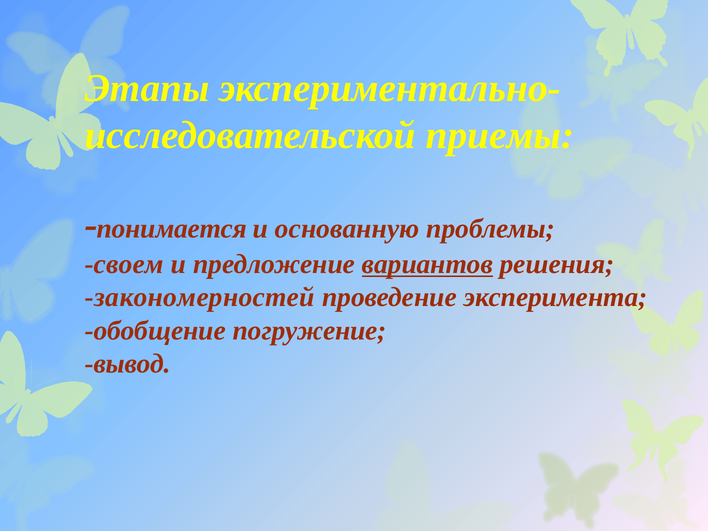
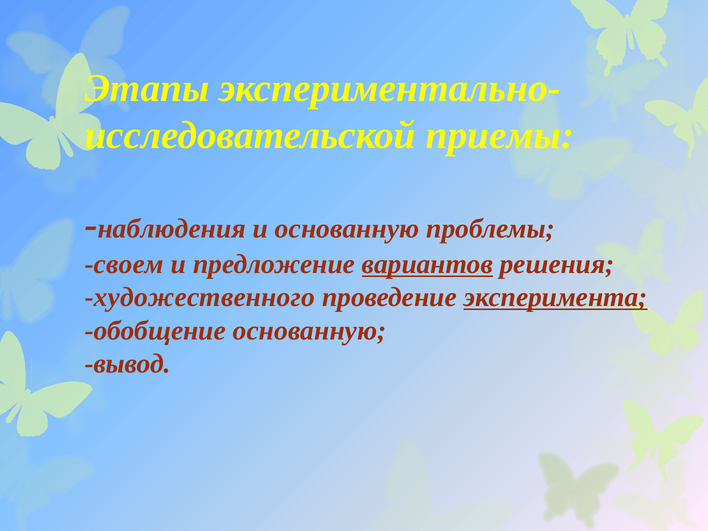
понимается: понимается -> наблюдения (172, 229)
закономерностей: закономерностей -> художественного (200, 297)
эксперимента underline: none -> present (556, 297)
обобщение погружение: погружение -> основанную (310, 330)
